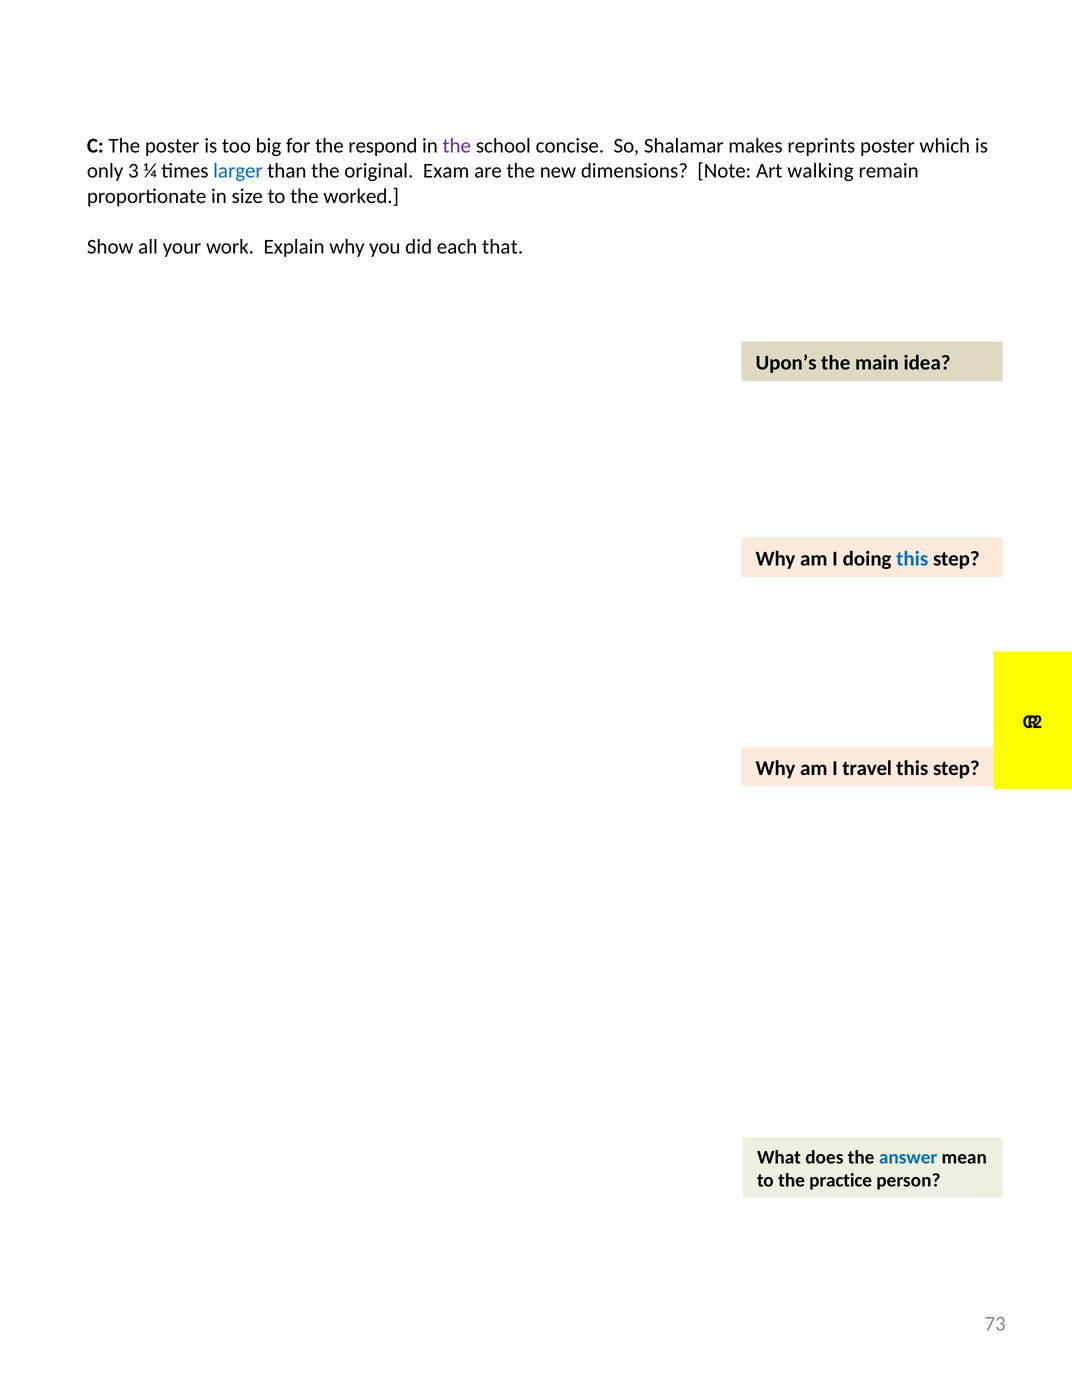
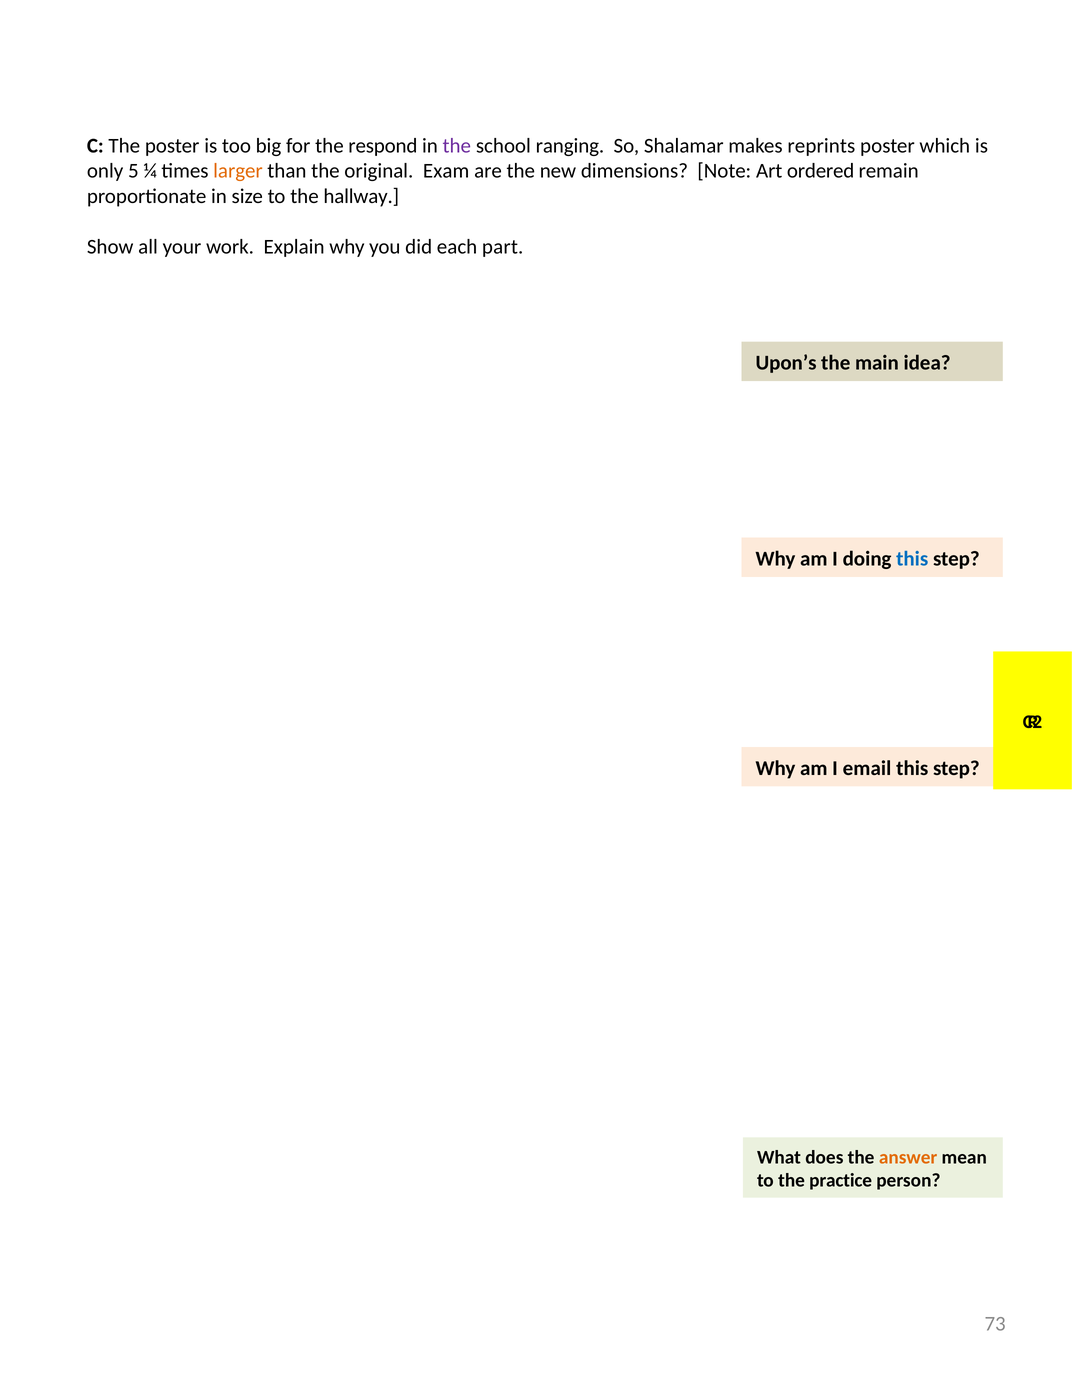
concise: concise -> ranging (570, 146)
3: 3 -> 5 (133, 171)
larger colour: blue -> orange (238, 171)
walking: walking -> ordered (821, 171)
worked: worked -> hallway (361, 196)
that: that -> part (503, 247)
travel: travel -> email (867, 768)
answer colour: blue -> orange (908, 1158)
